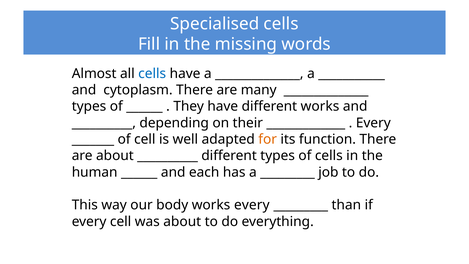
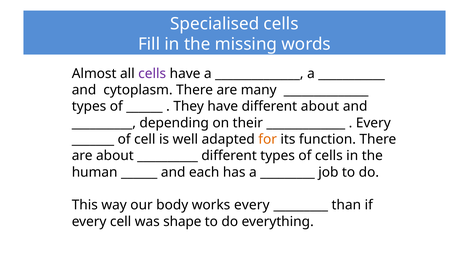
cells colour: blue -> purple (152, 74)
different works: works -> about (320, 106)
was about: about -> shape (182, 221)
